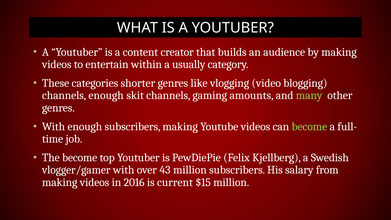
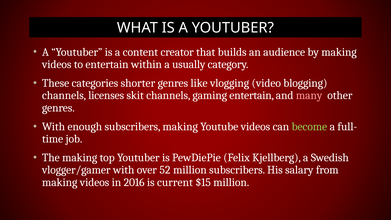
channels enough: enough -> licenses (106, 95)
gaming amounts: amounts -> entertain (252, 95)
many colour: light green -> pink (309, 95)
The become: become -> making (80, 158)
43: 43 -> 52 (165, 170)
